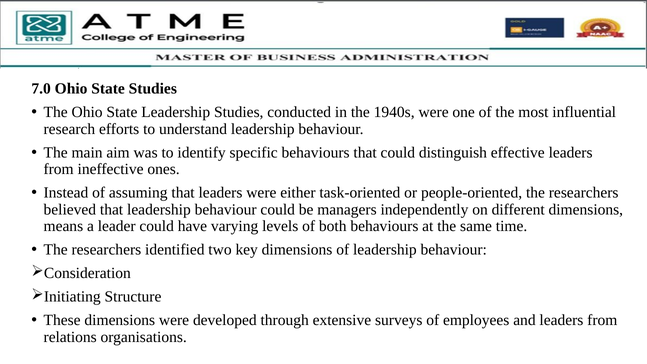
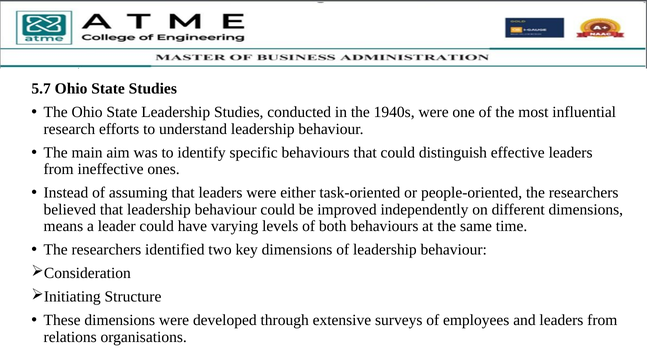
7.0: 7.0 -> 5.7 (41, 89)
managers: managers -> improved (347, 209)
